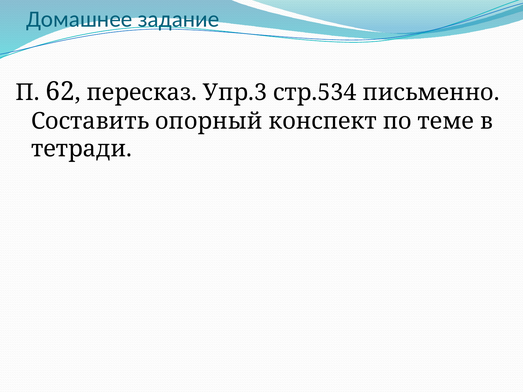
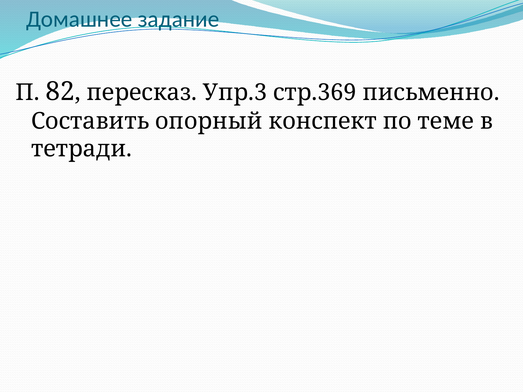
62: 62 -> 82 (60, 92)
стр.534: стр.534 -> стр.369 (315, 93)
